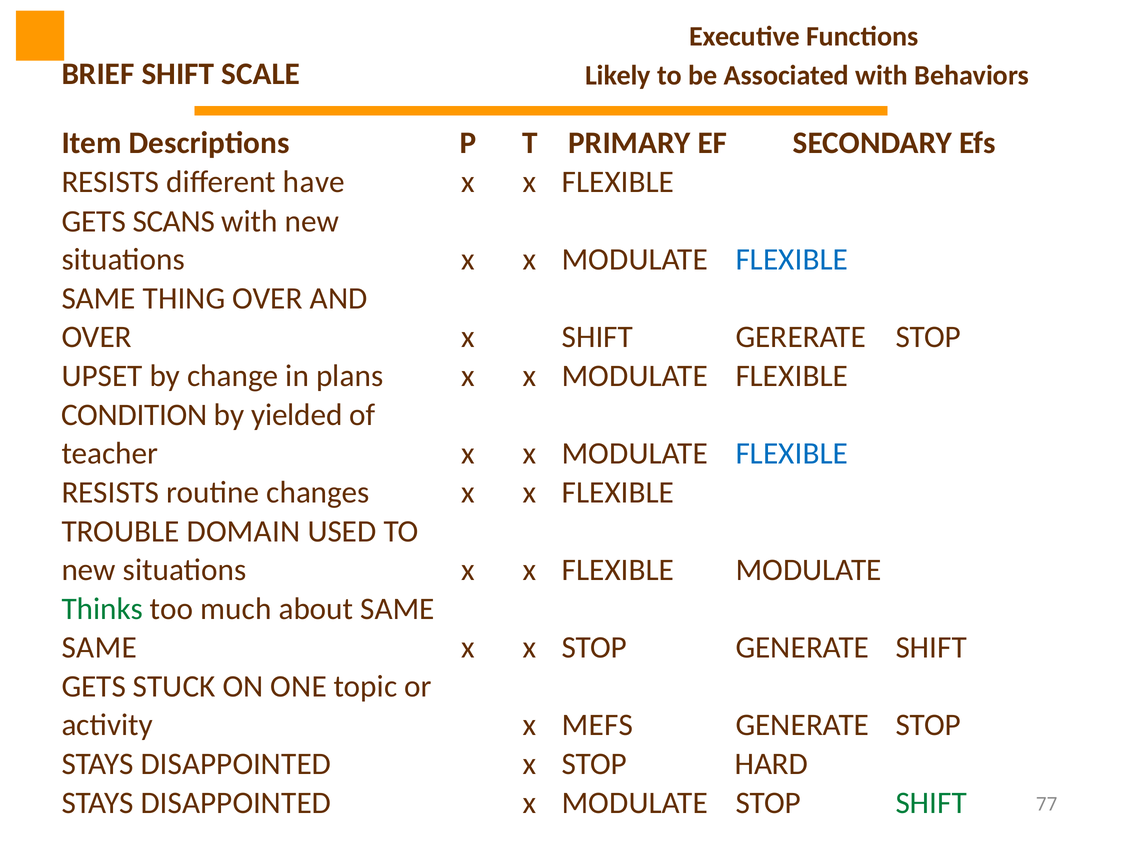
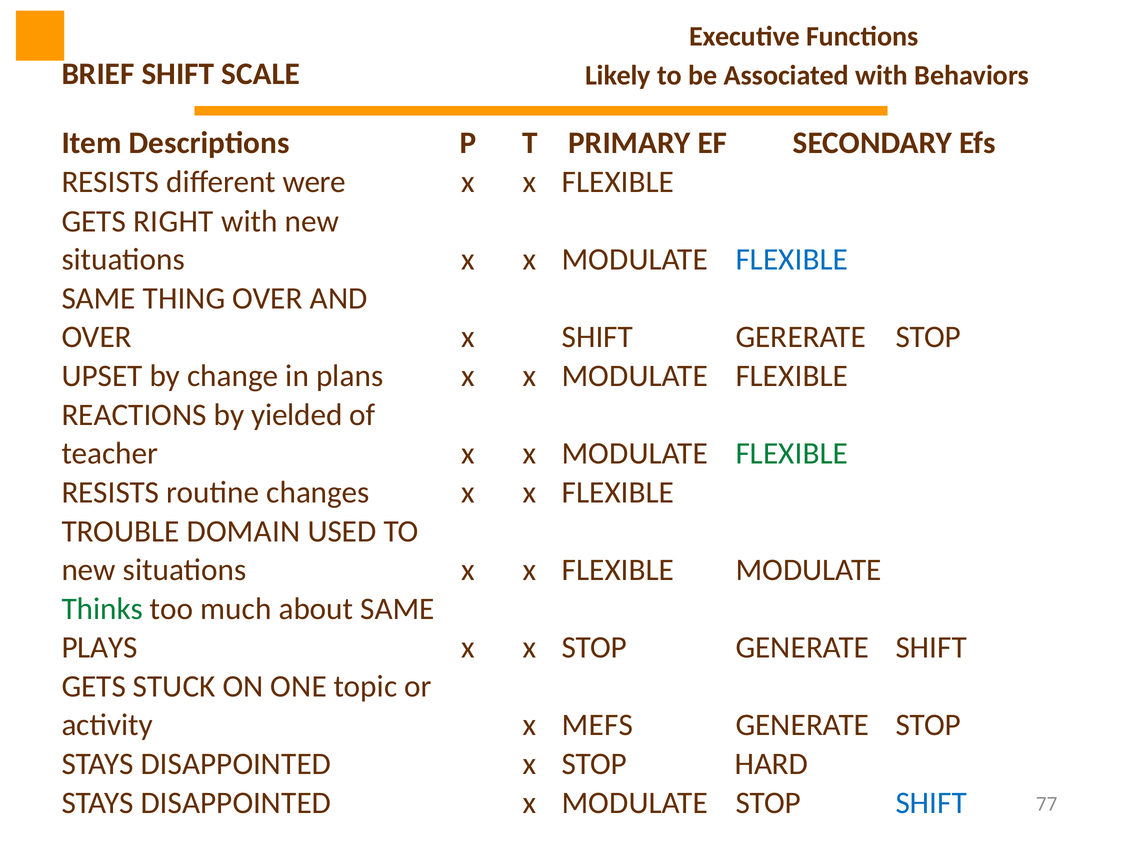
have: have -> were (314, 182)
SCANS: SCANS -> RIGHT (173, 221)
CONDITION: CONDITION -> REACTIONS (134, 415)
FLEXIBLE colour: blue -> green (792, 453)
SAME: SAME -> PLAYS (99, 647)
SHIFT colour: green -> blue (931, 803)
